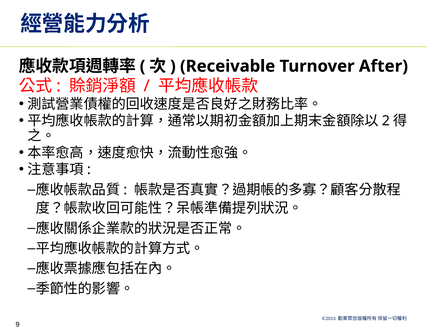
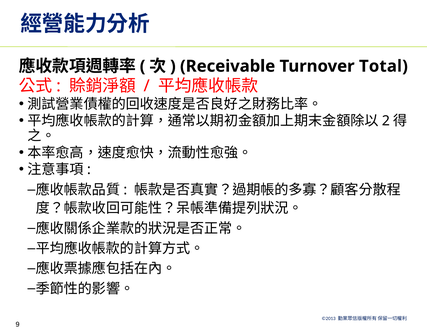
After: After -> Total (383, 66)
